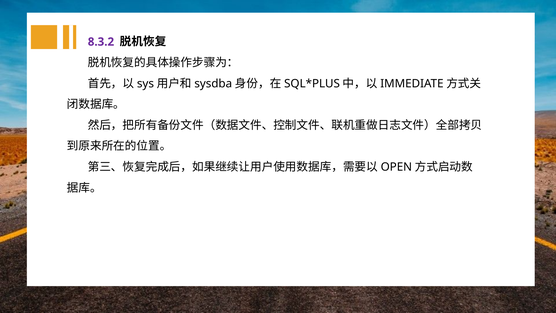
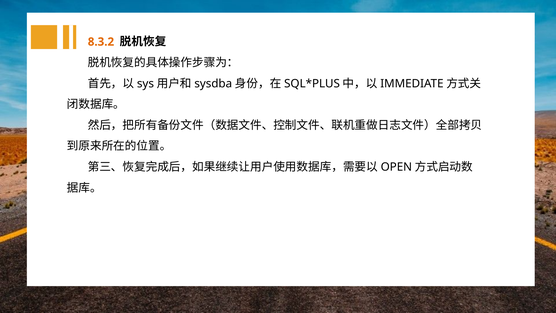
8.3.2 colour: purple -> orange (101, 42)
